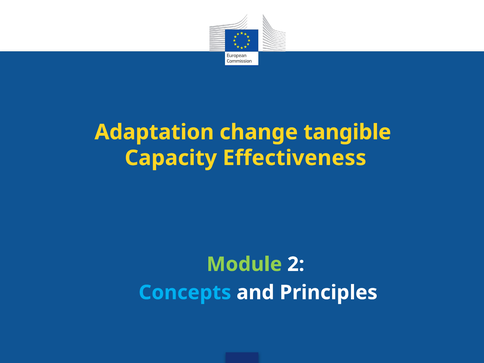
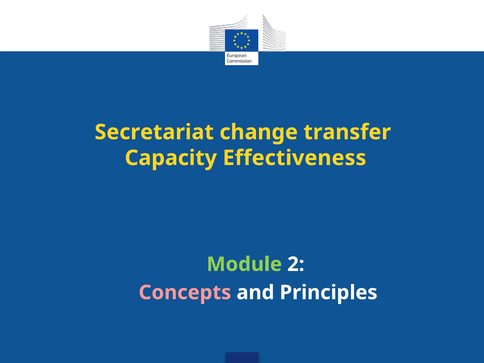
Adaptation: Adaptation -> Secretariat (154, 132)
tangible: tangible -> transfer (347, 132)
Concepts colour: light blue -> pink (185, 293)
